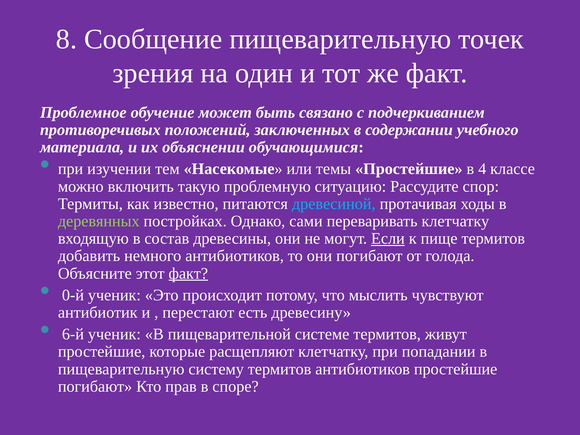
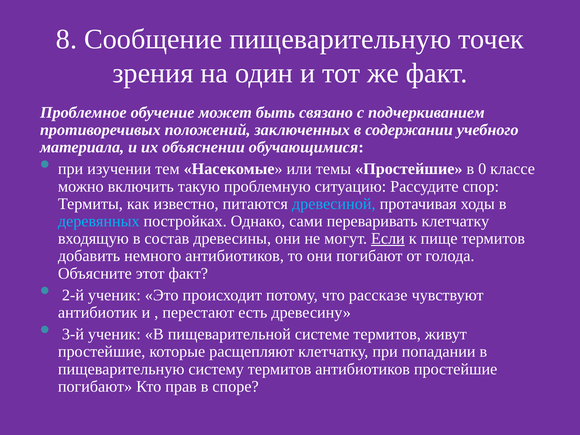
4: 4 -> 0 (482, 169)
деревянных colour: light green -> light blue (99, 221)
факт underline: present -> none (188, 273)
0-й: 0-й -> 2-й (73, 295)
мыслить: мыслить -> рассказе (378, 295)
6-й: 6-й -> 3-й (73, 334)
